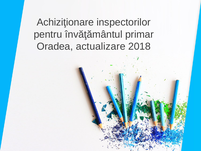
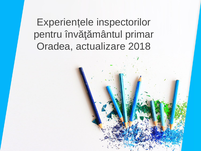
Achiziţionare: Achiziţionare -> Experiențele (65, 22)
